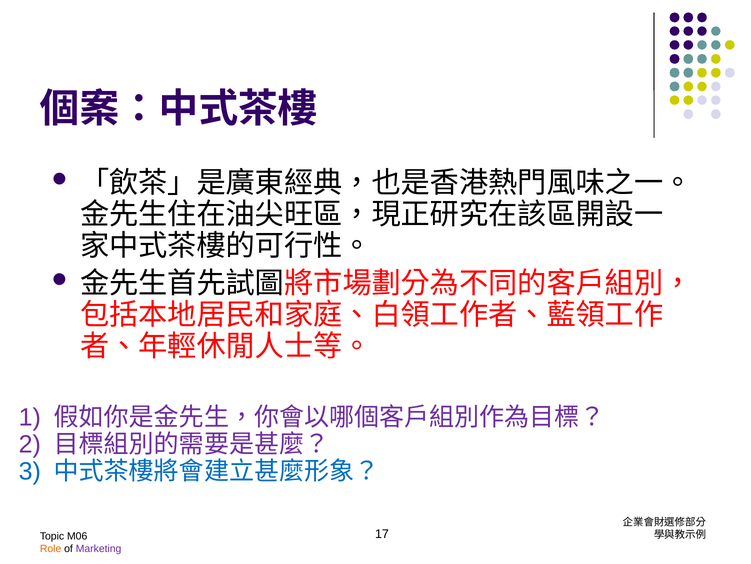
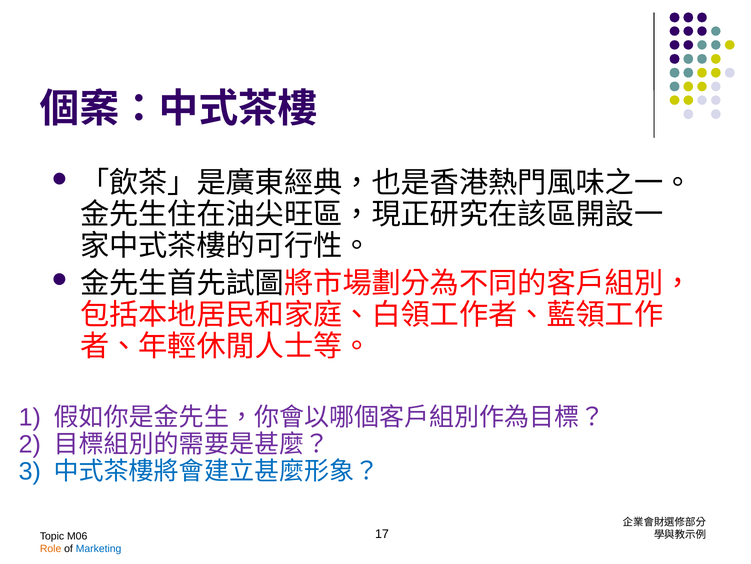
Marketing colour: purple -> blue (99, 548)
